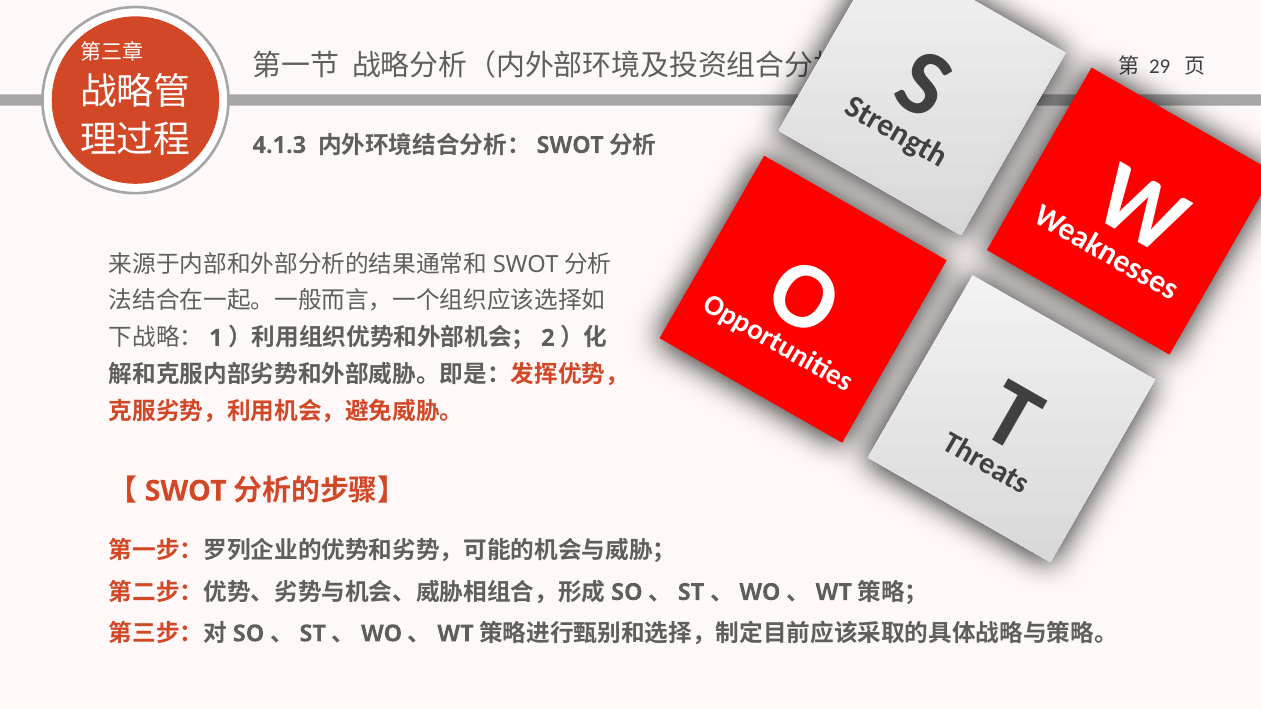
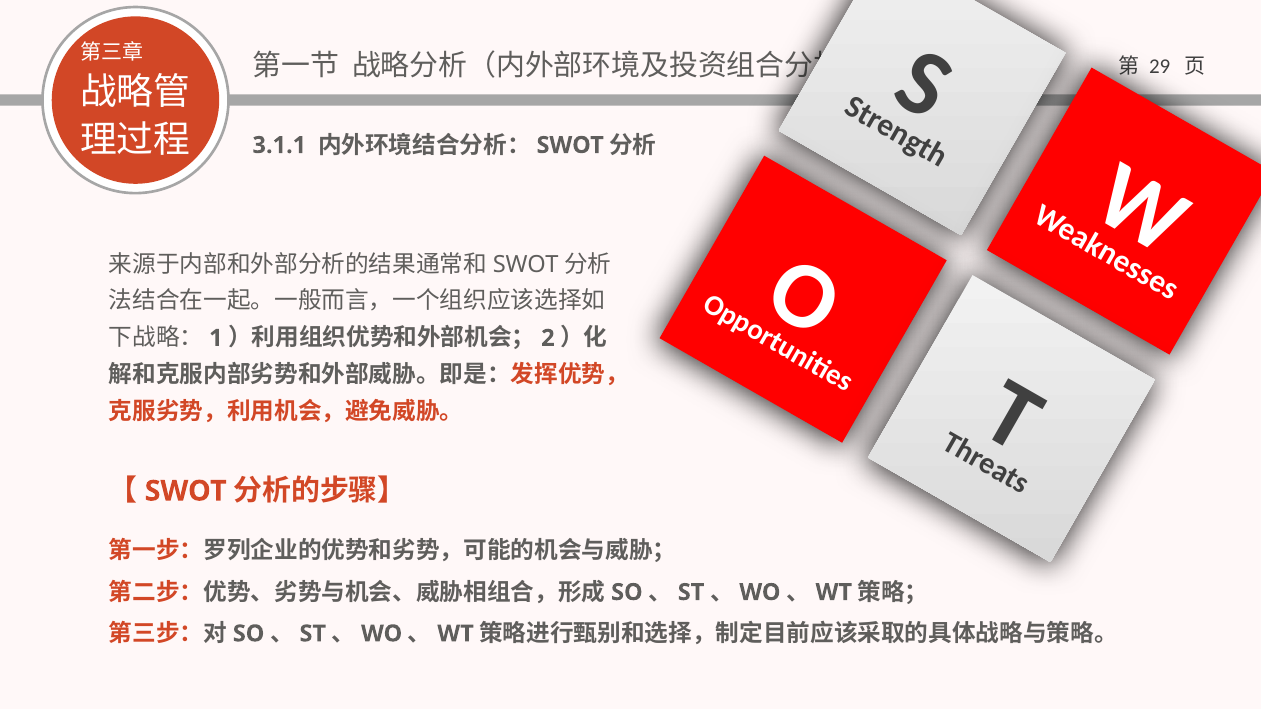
4.1.3: 4.1.3 -> 3.1.1 (279, 145)
